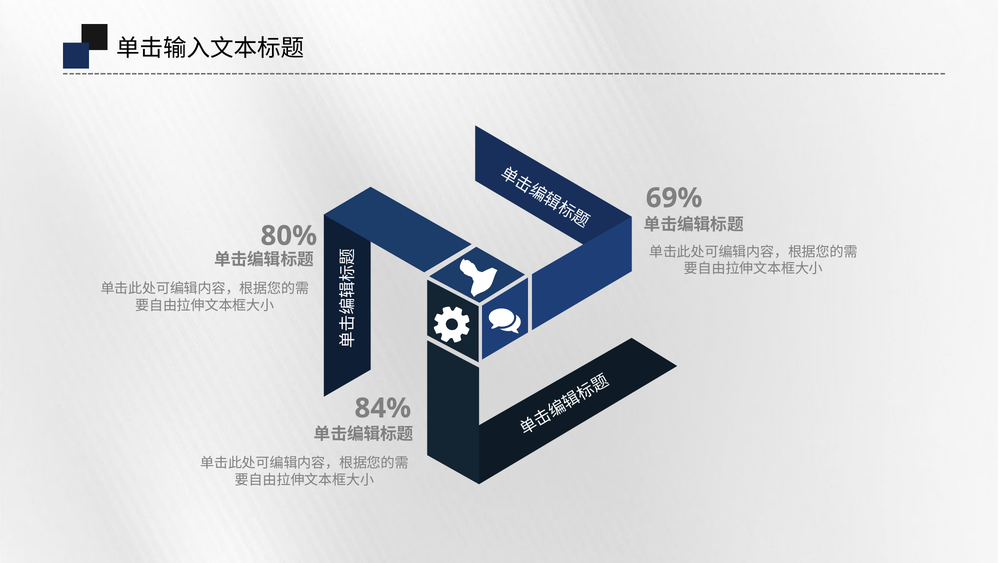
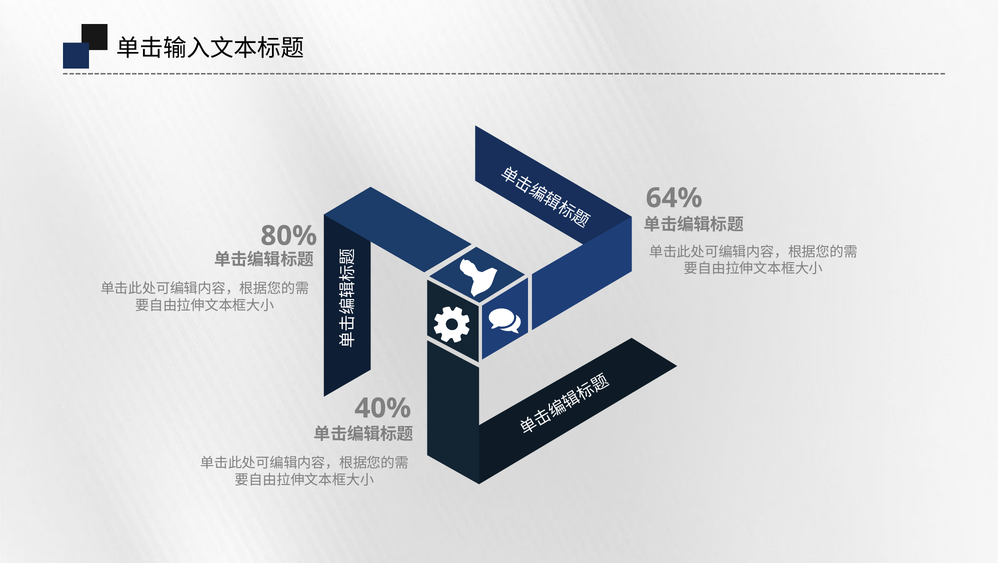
69%: 69% -> 64% (674, 198)
84%: 84% -> 40% (383, 408)
